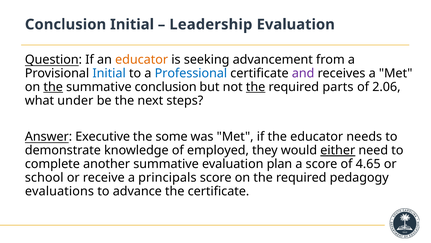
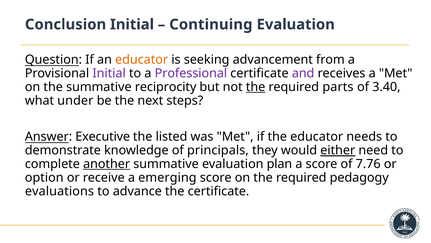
Leadership: Leadership -> Continuing (211, 24)
Initial colour: blue -> purple (109, 73)
Professional colour: blue -> purple (191, 73)
the underline: present -> none (53, 87)
summative conclusion: conclusion -> reciprocity (166, 87)
2.06: 2.06 -> 3.40 (386, 87)
some: some -> listed (172, 136)
employed: employed -> principals (218, 150)
another underline: none -> present (107, 164)
4.65: 4.65 -> 7.76 (368, 164)
school: school -> option (44, 177)
principals: principals -> emerging (167, 177)
